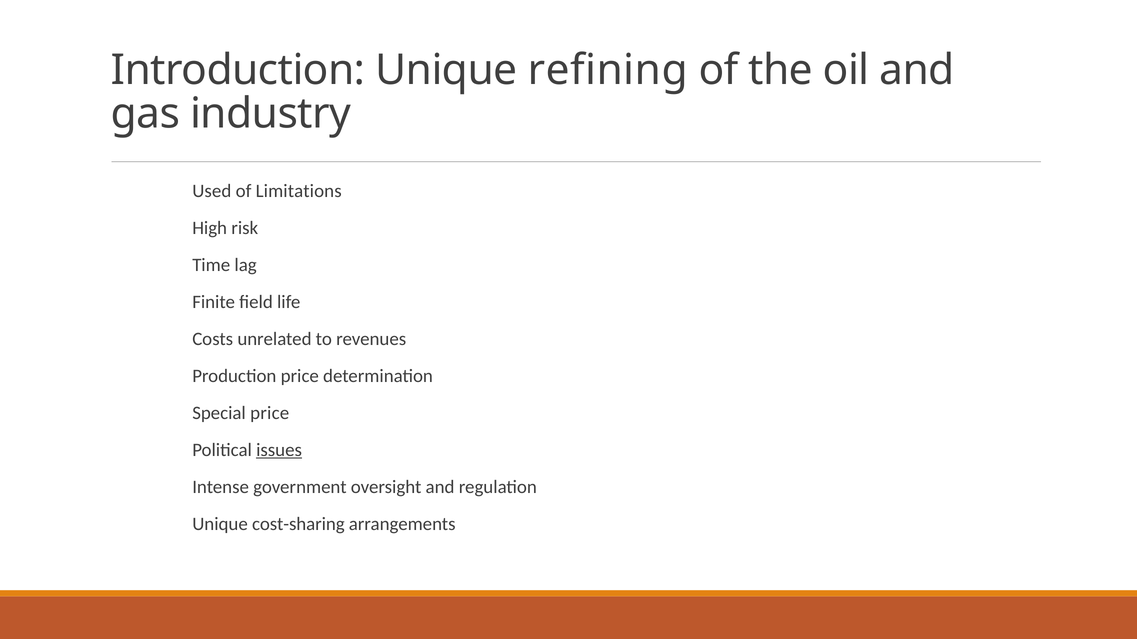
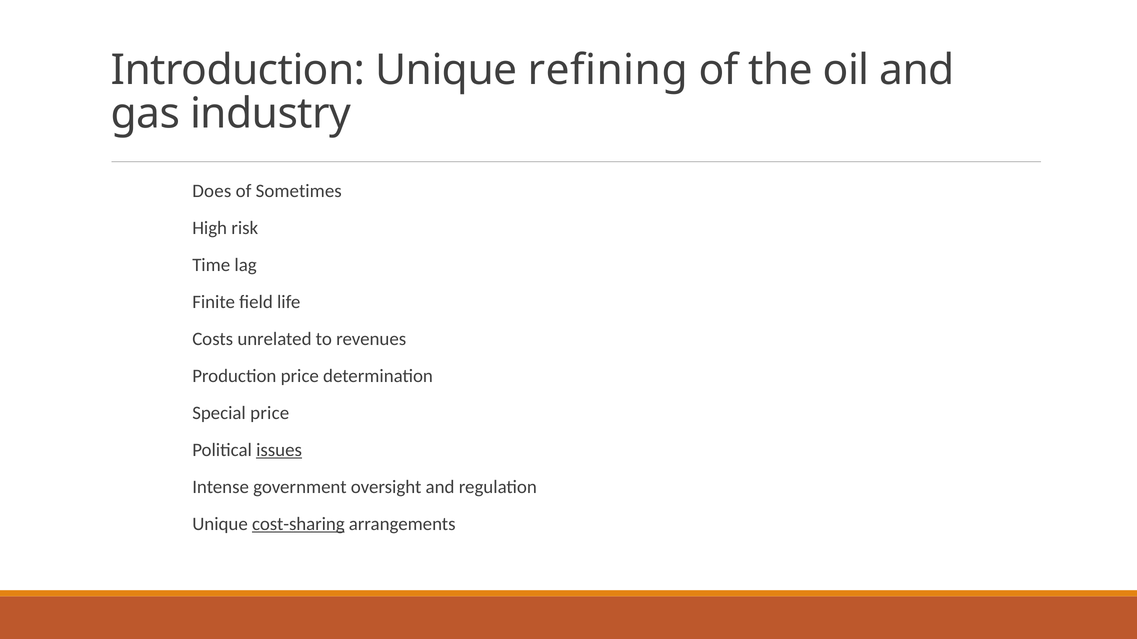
Used: Used -> Does (212, 191)
Limitations: Limitations -> Sometimes (299, 191)
cost-sharing underline: none -> present (298, 524)
